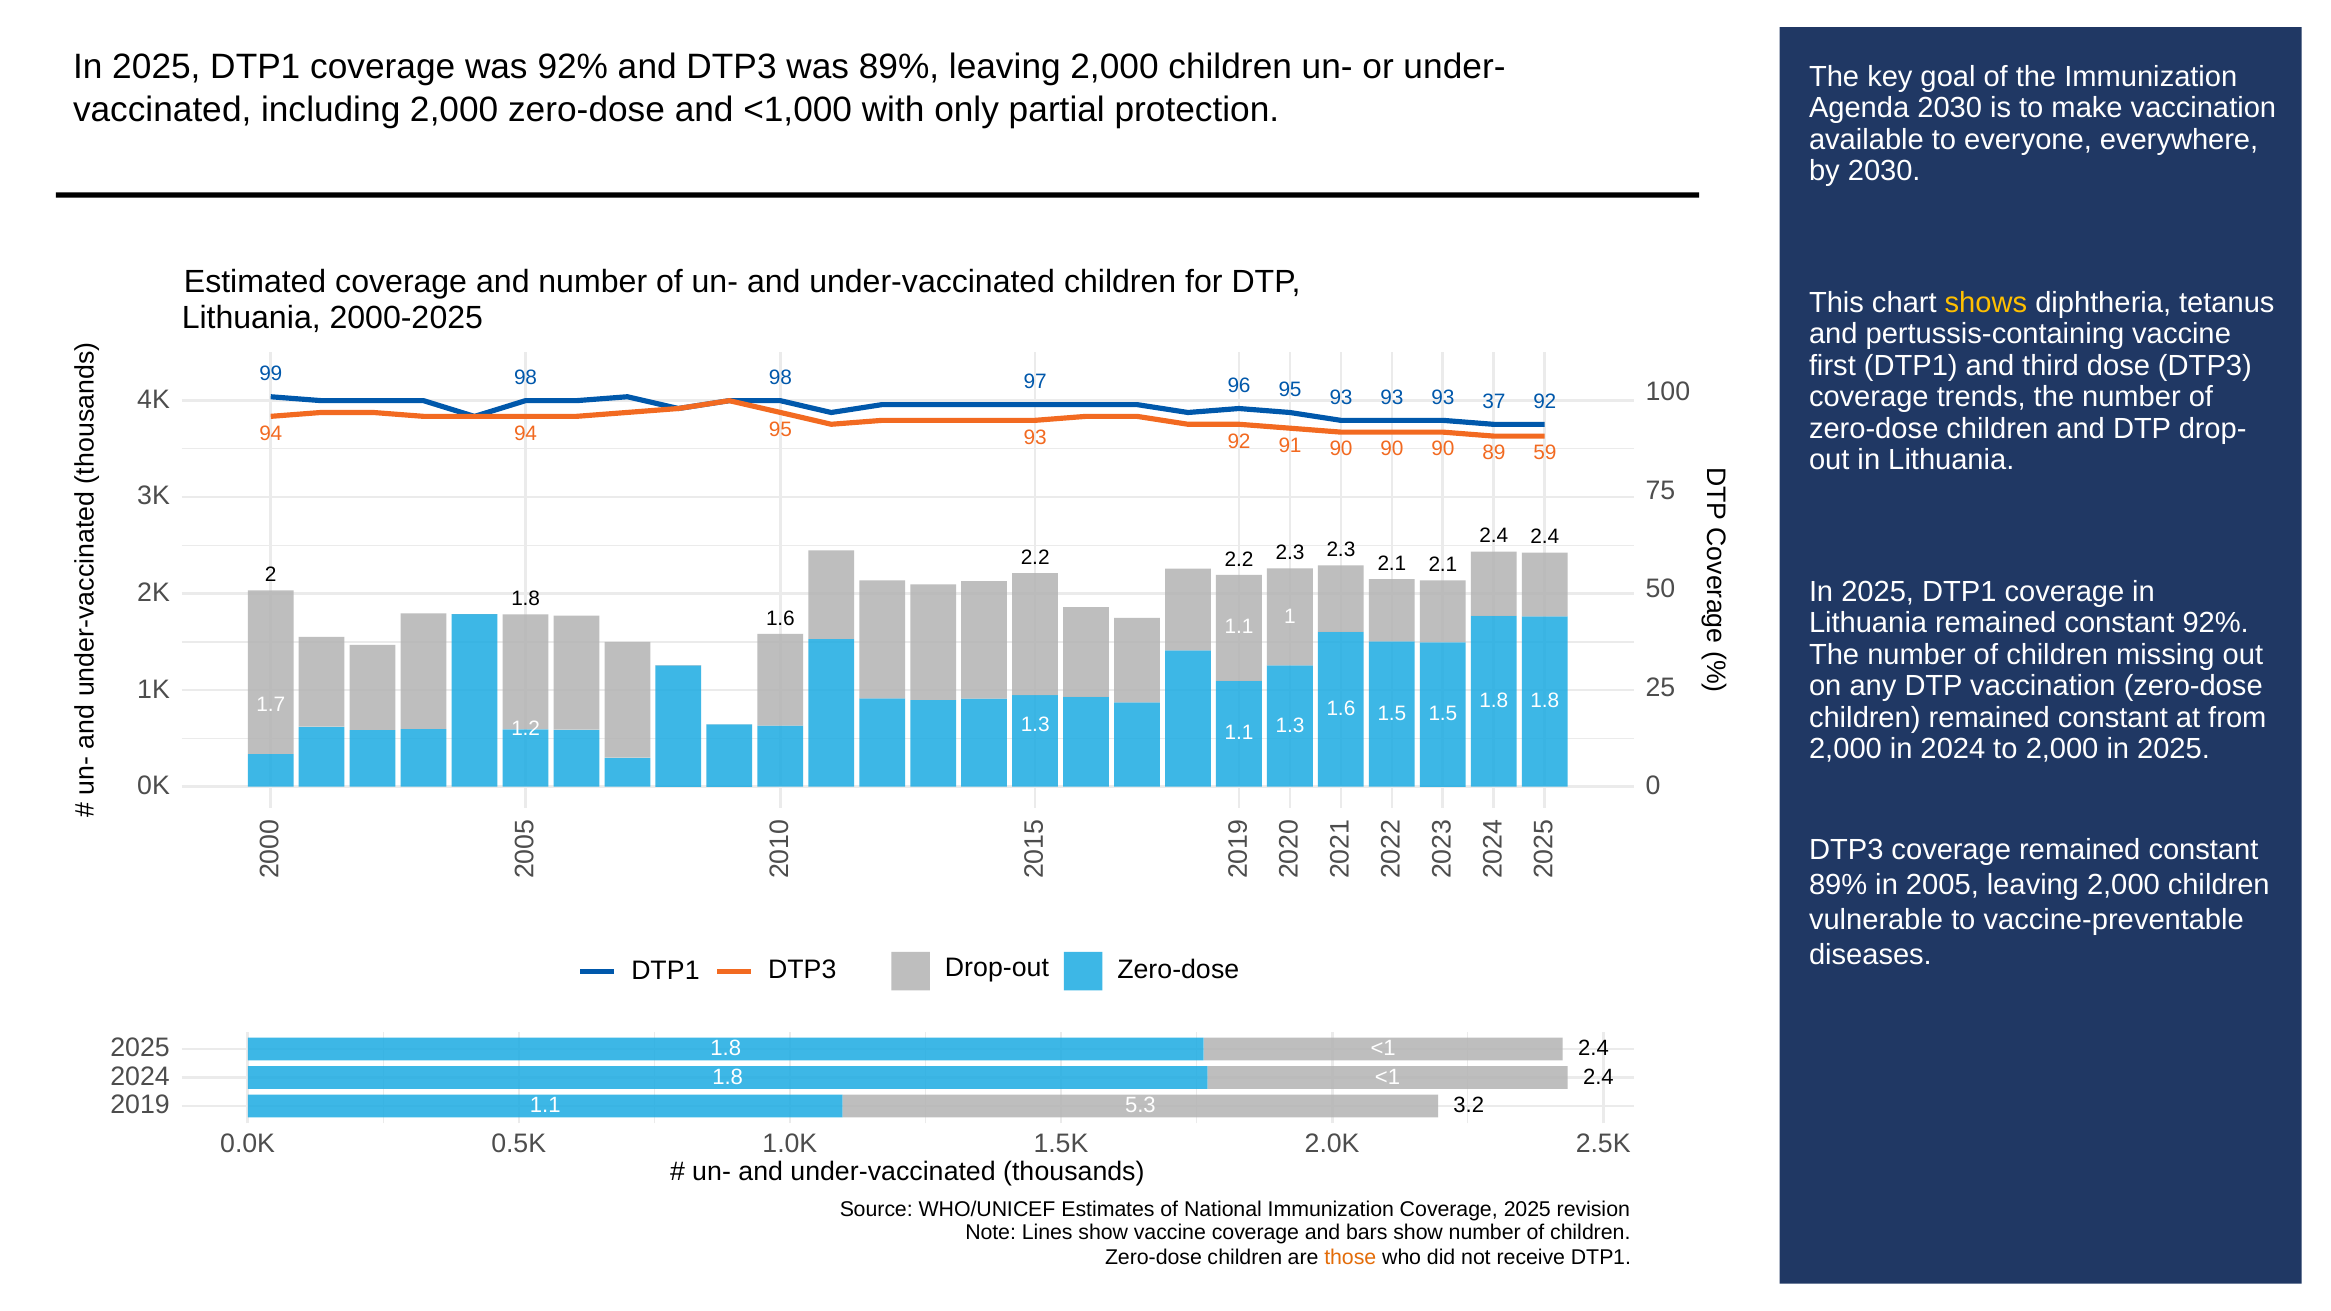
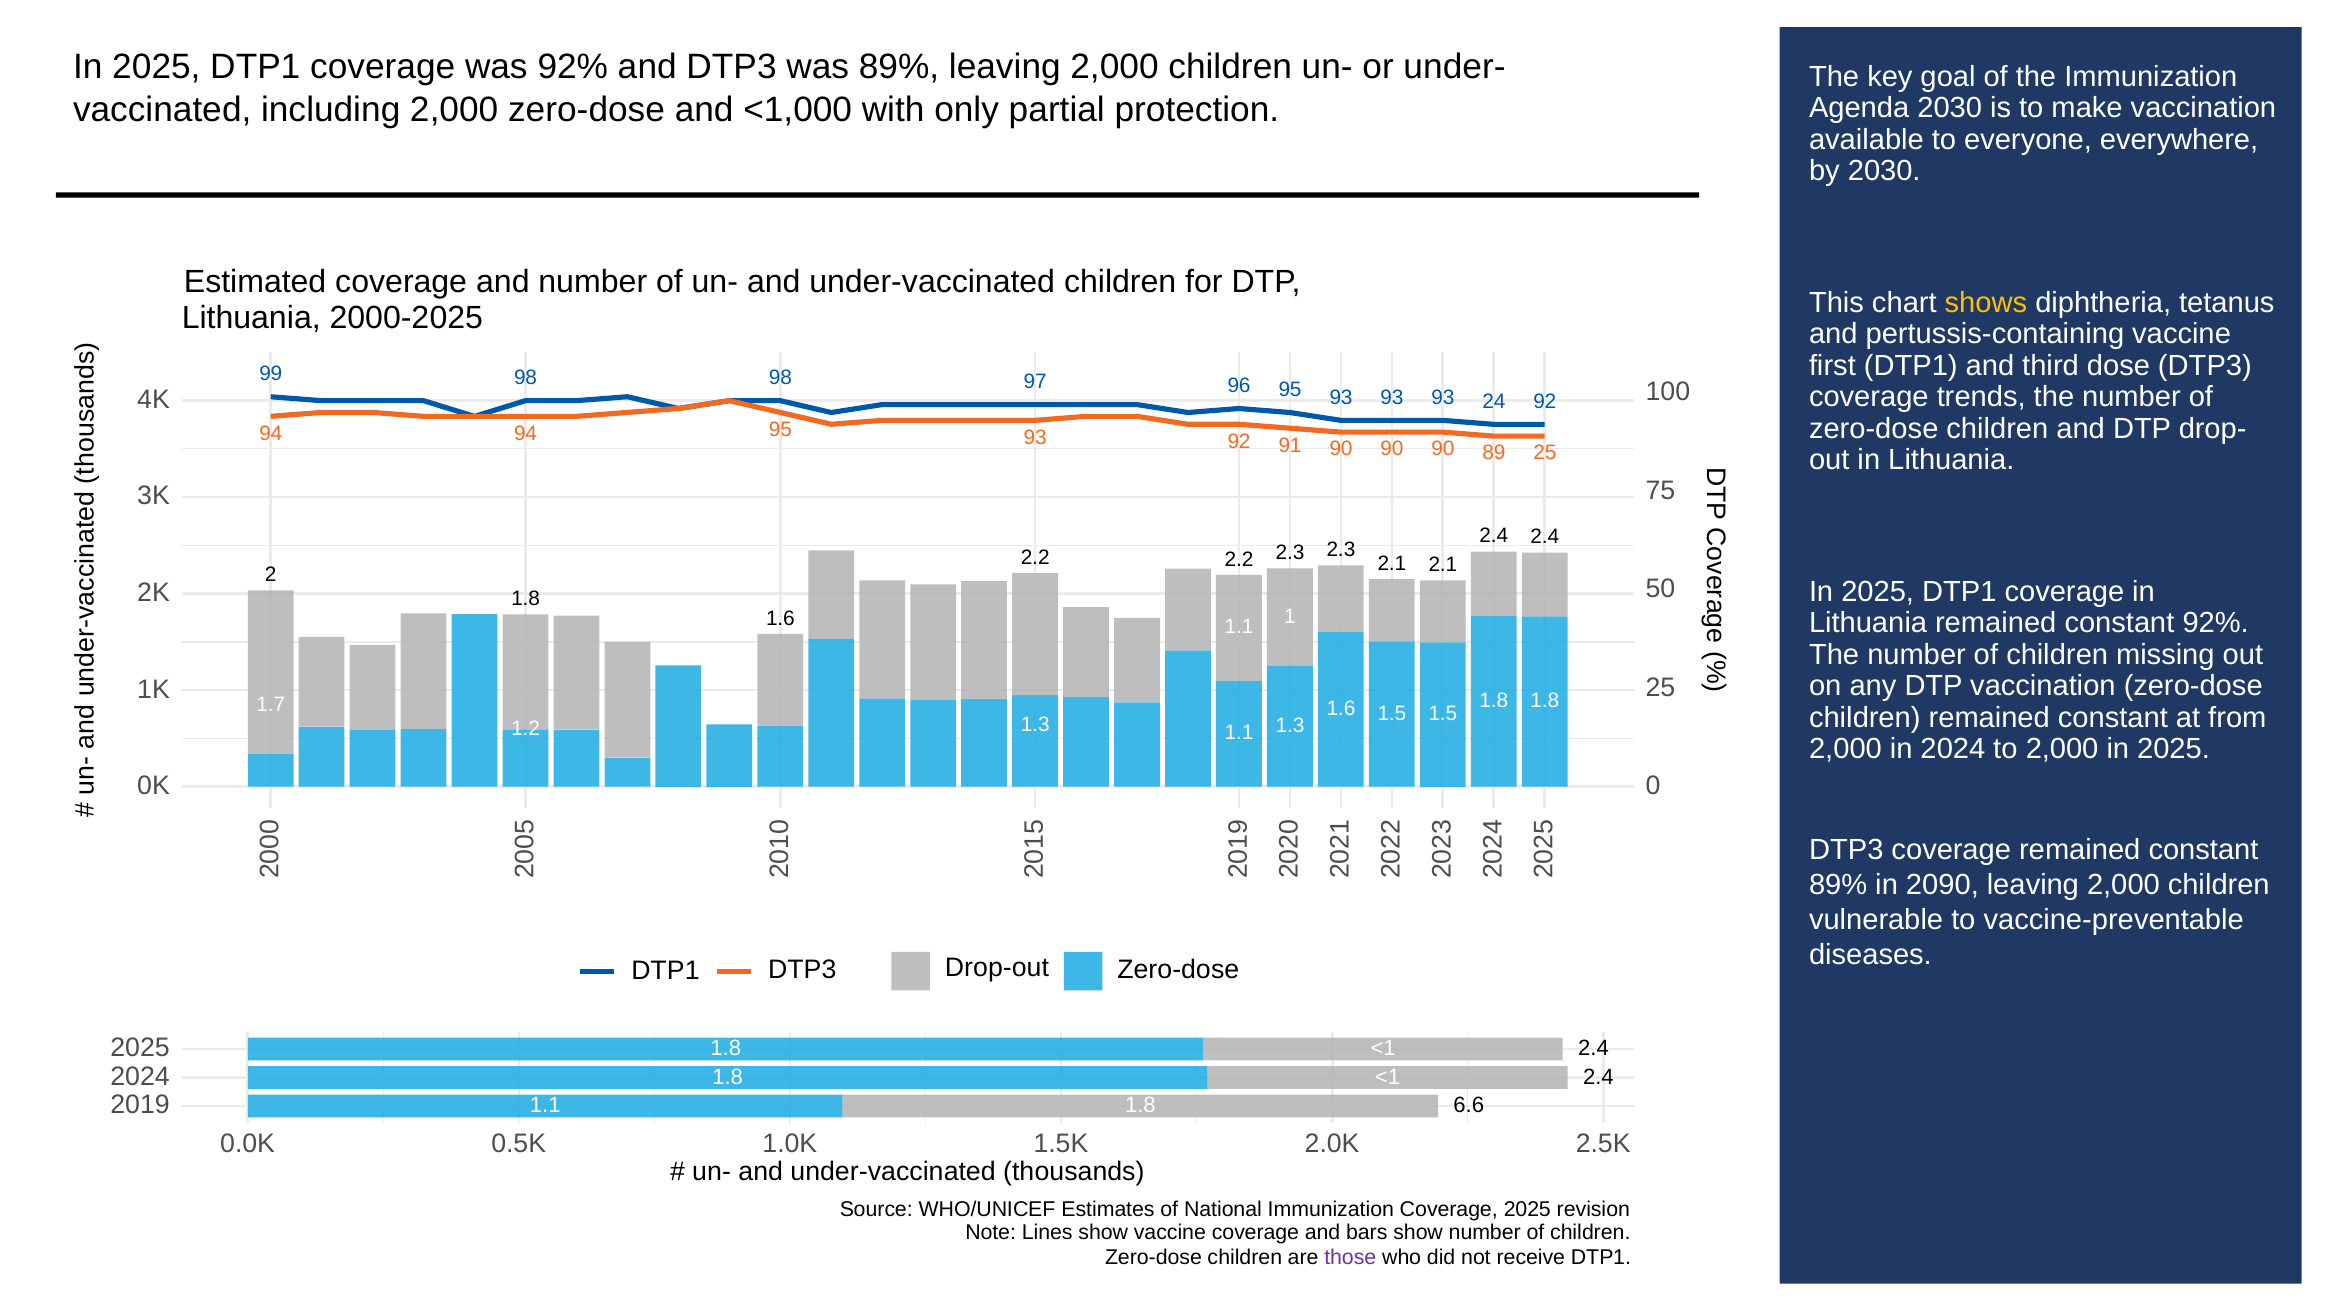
37: 37 -> 24 (1494, 401)
89 59: 59 -> 25 (1545, 453)
2005: 2005 -> 2090 (1942, 885)
5.3: 5.3 -> 1.8 (1140, 1105)
3.2: 3.2 -> 6.6 (1469, 1105)
those colour: orange -> purple (1350, 1258)
